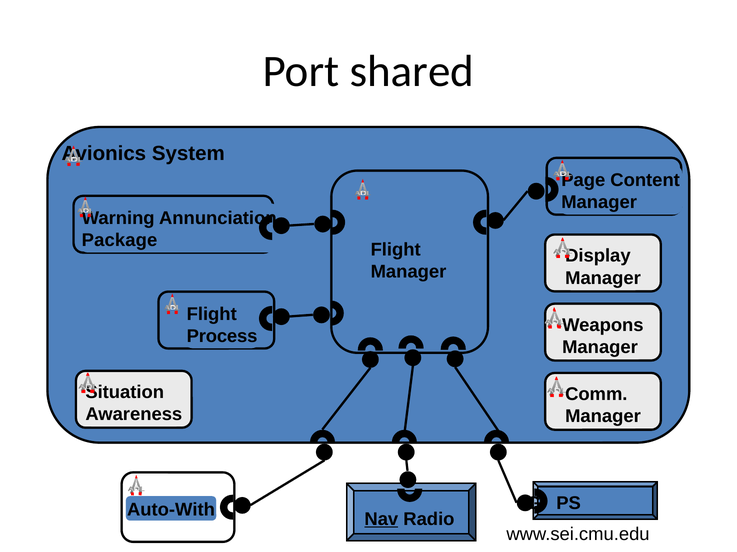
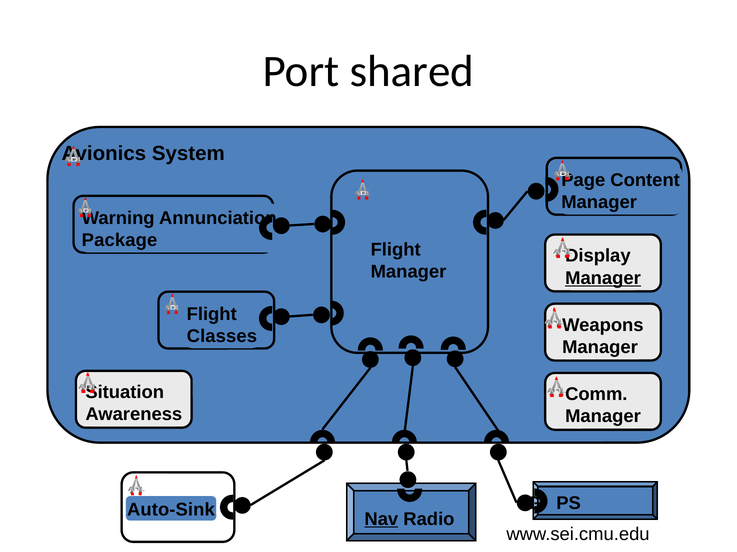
Manager underline: none -> present (603, 278)
Process: Process -> Classes (222, 337)
Auto-With: Auto-With -> Auto-Sink (171, 510)
